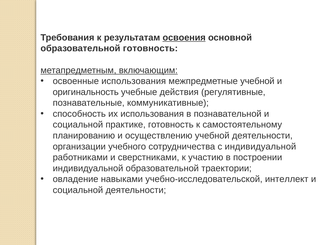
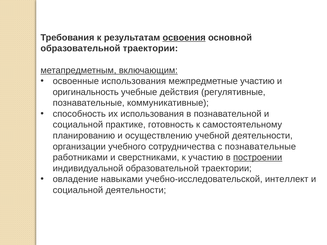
готовность: готовность -> траектории (150, 49)
межпредметные учебной: учебной -> участию (257, 81)
с индивидуальной: индивидуальной -> познавательные (260, 147)
построении underline: none -> present (258, 158)
